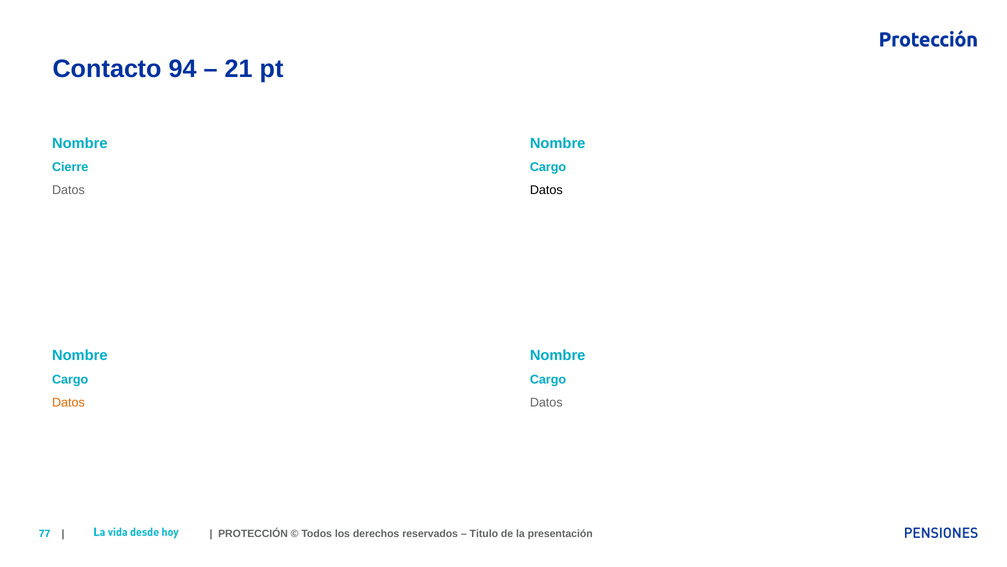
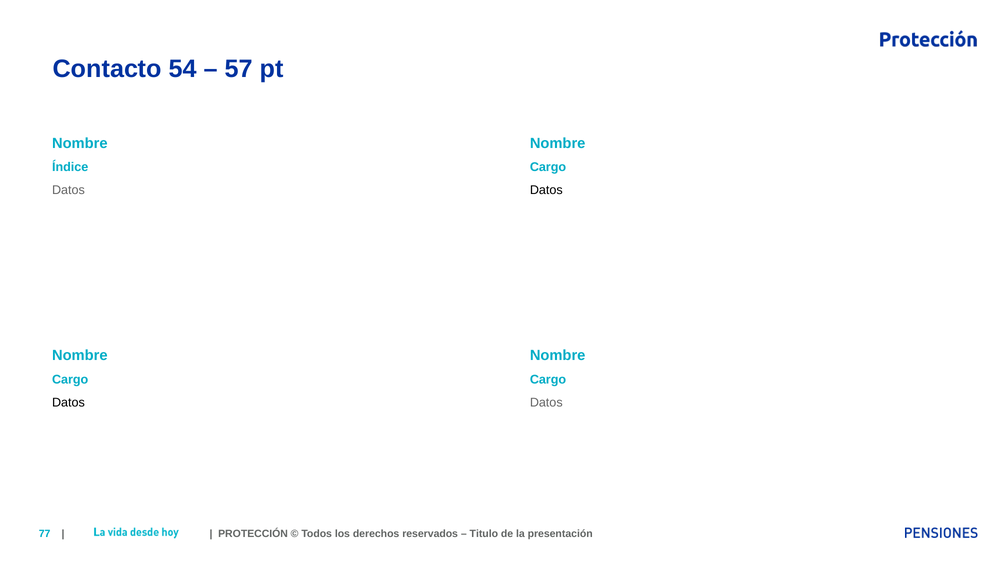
94: 94 -> 54 (183, 69)
21: 21 -> 57 (239, 69)
Cierre: Cierre -> Índice (70, 167)
Datos colour: orange -> black (68, 402)
